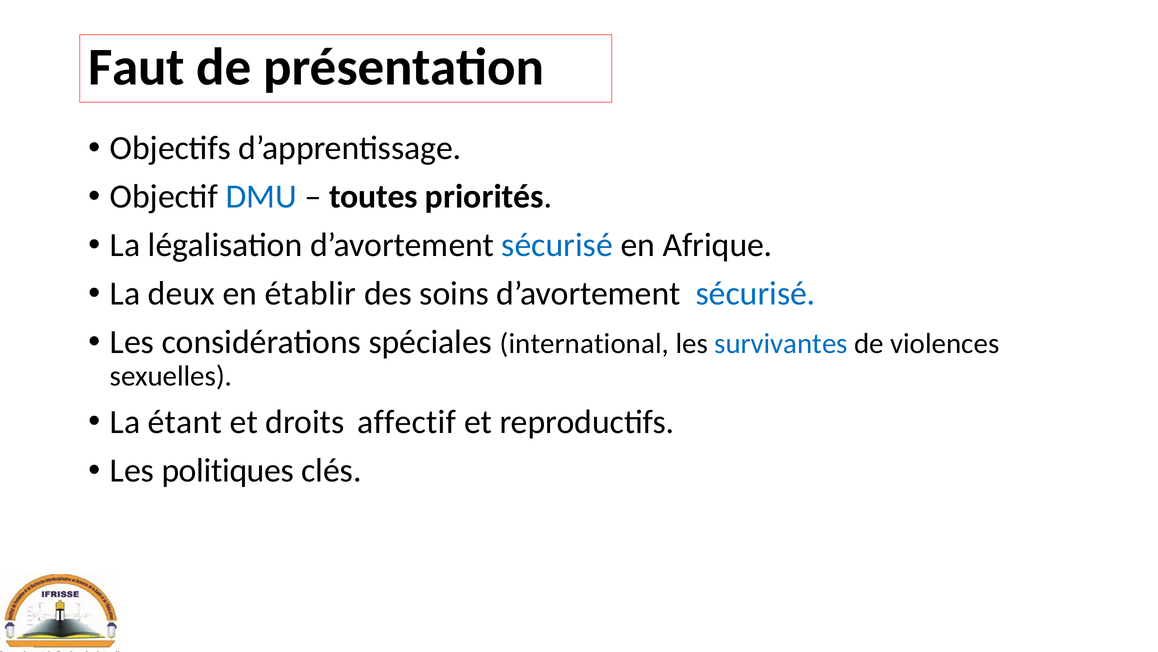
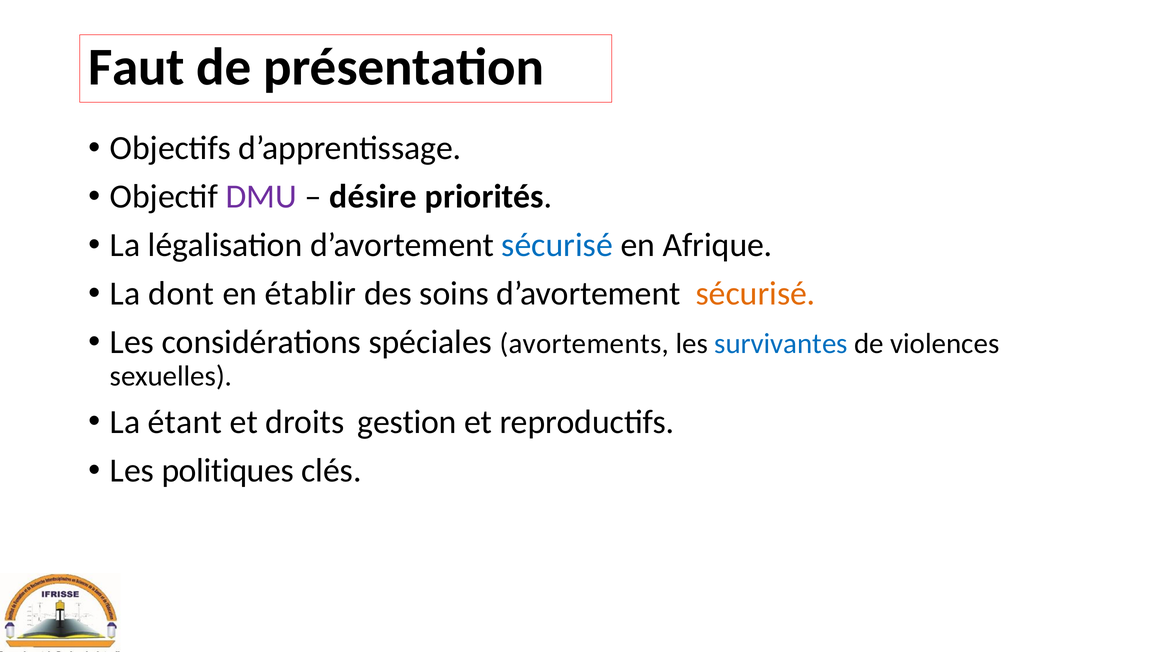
DMU colour: blue -> purple (261, 197)
toutes: toutes -> désire (373, 197)
deux: deux -> dont (181, 294)
sécurisé colour: blue -> orange (756, 294)
international: international -> avortements (584, 344)
affectif: affectif -> gestion (407, 422)
